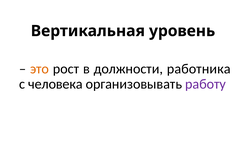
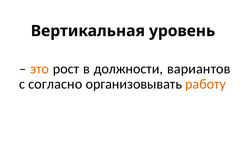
работника: работника -> вариантов (199, 69)
человека: человека -> согласно (55, 84)
работу colour: purple -> orange (206, 84)
